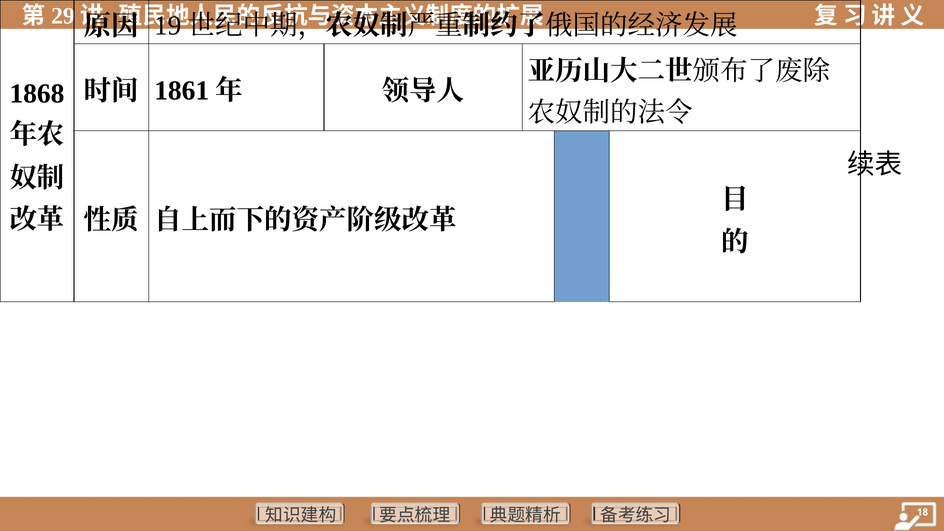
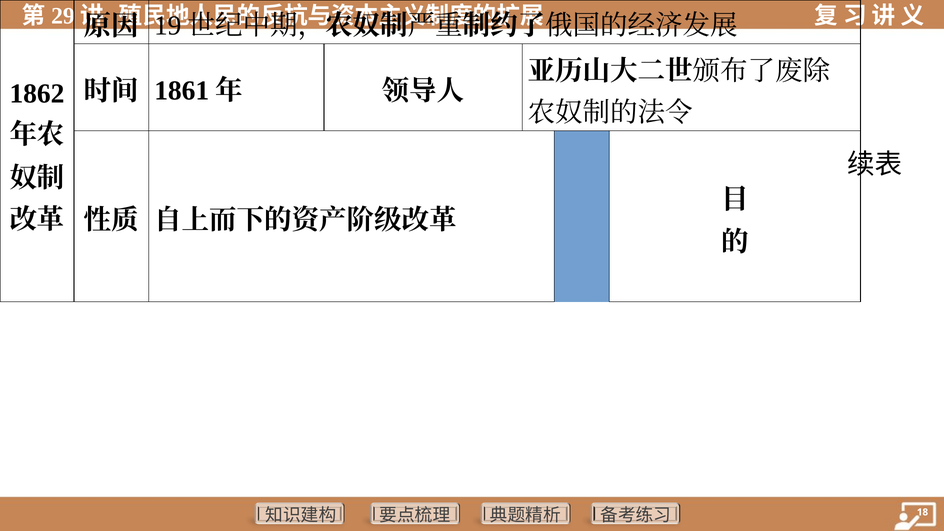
1868: 1868 -> 1862 (37, 94)
